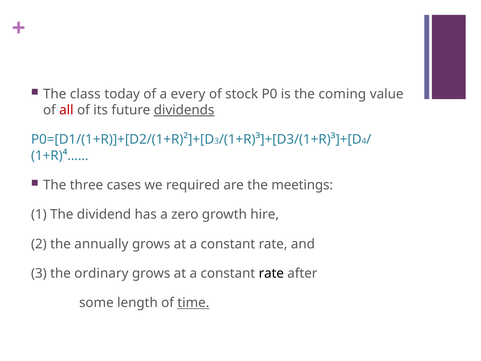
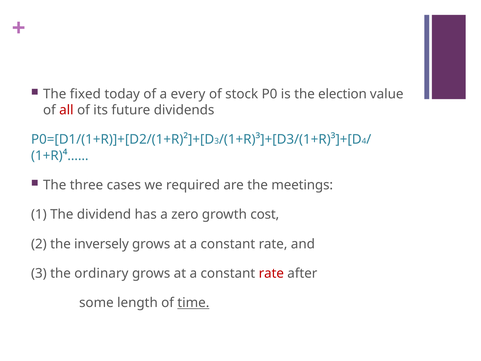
class: class -> fixed (85, 94)
coming: coming -> election (342, 94)
dividends underline: present -> none (184, 110)
hire: hire -> cost (265, 214)
annually: annually -> inversely (102, 244)
rate colour: black -> red (271, 273)
